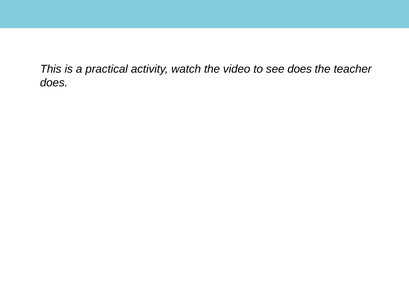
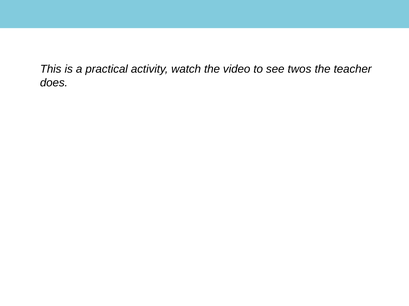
see does: does -> twos (300, 69)
